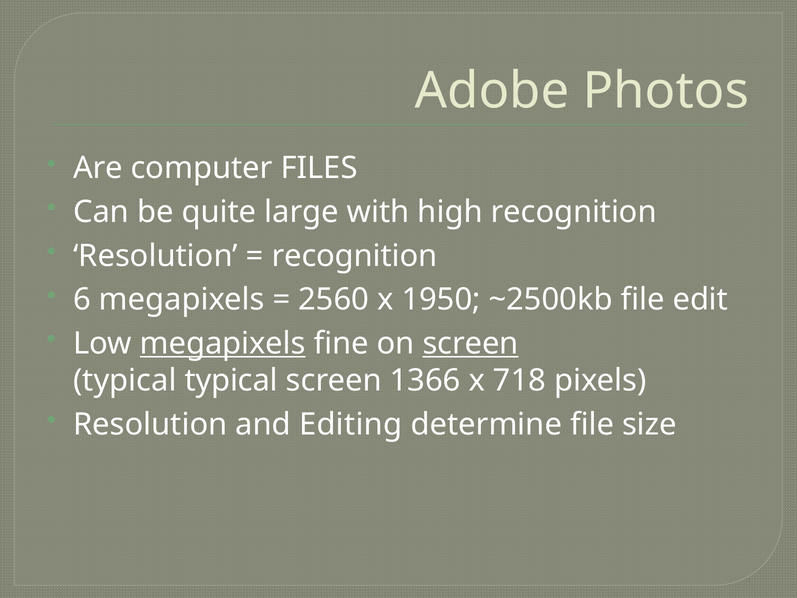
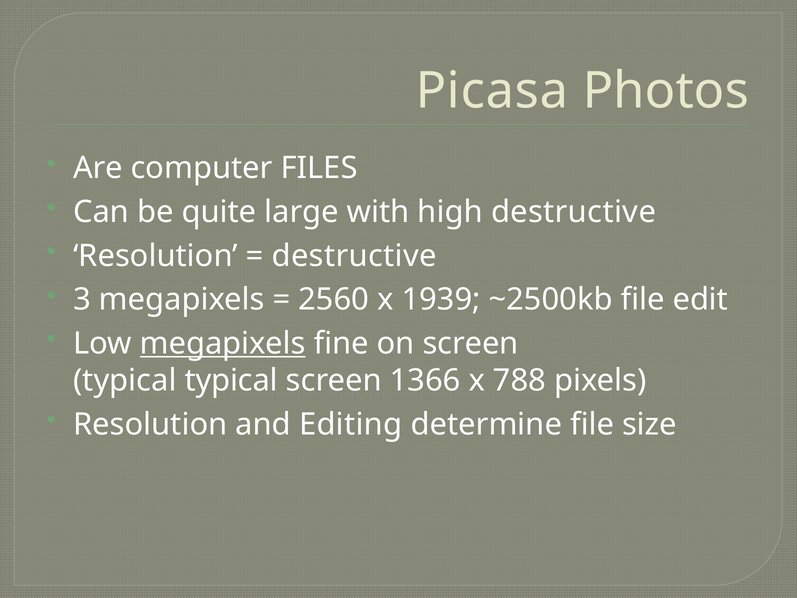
Adobe: Adobe -> Picasa (492, 91)
high recognition: recognition -> destructive (574, 212)
recognition: recognition -> destructive (354, 256)
6: 6 -> 3 (82, 299)
1950: 1950 -> 1939 (441, 299)
screen underline: present -> none (471, 343)
718: 718 -> 788 (520, 380)
